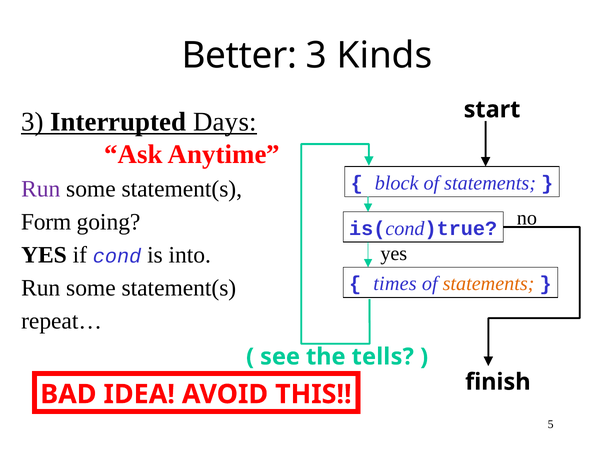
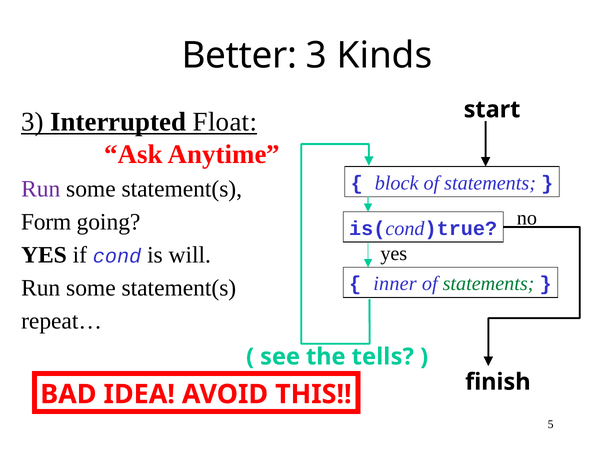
Days: Days -> Float (225, 122)
into: into -> will (190, 255)
times: times -> inner (395, 284)
statements colour: orange -> green (489, 284)
